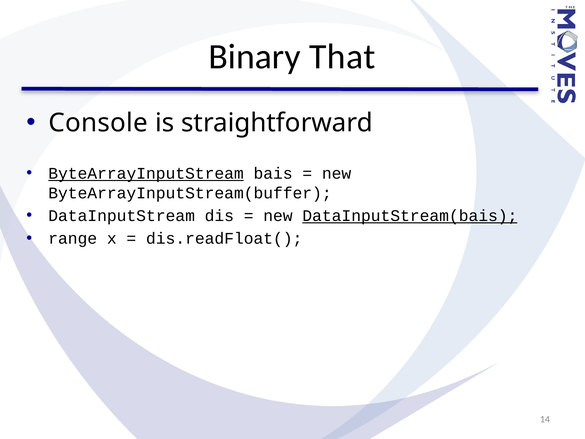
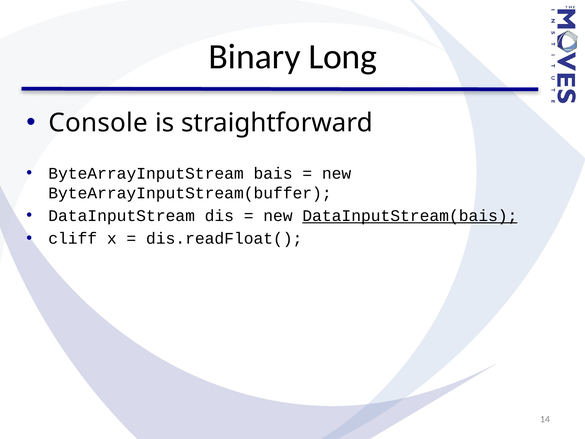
That: That -> Long (343, 57)
ByteArrayInputStream underline: present -> none (146, 173)
range: range -> cliff (73, 238)
